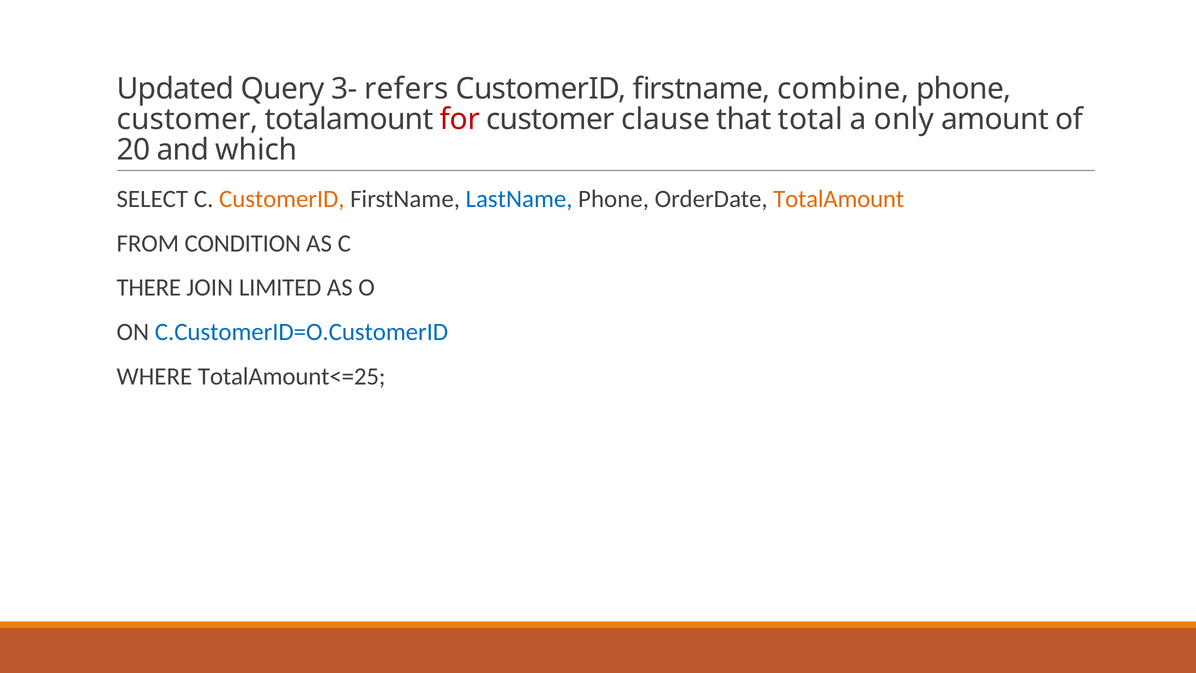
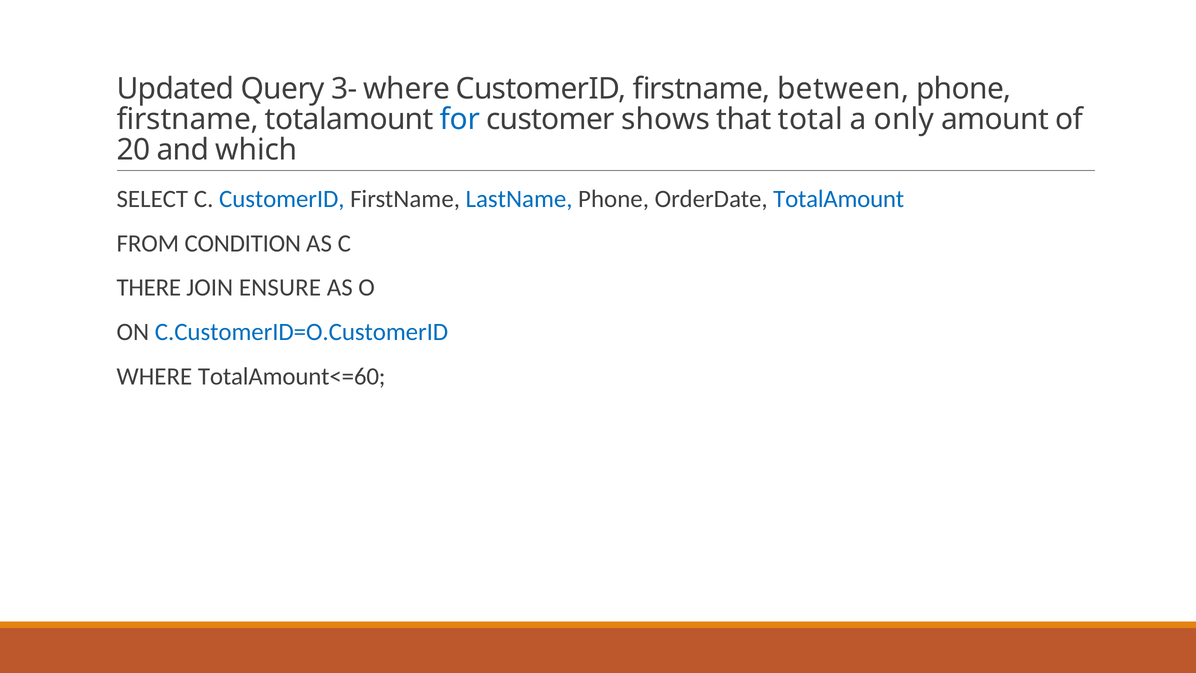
3- refers: refers -> where (407, 89)
combine: combine -> between (843, 89)
customer: customer -> firstname (188, 119)
for colour: red -> blue (460, 119)
clause: clause -> shows (666, 119)
CustomerID colour: orange -> blue (282, 199)
TotalAmount colour: orange -> blue (839, 199)
LIMITED: LIMITED -> ENSURE (280, 288)
TotalAmount<=25: TotalAmount<=25 -> TotalAmount<=60 (292, 376)
